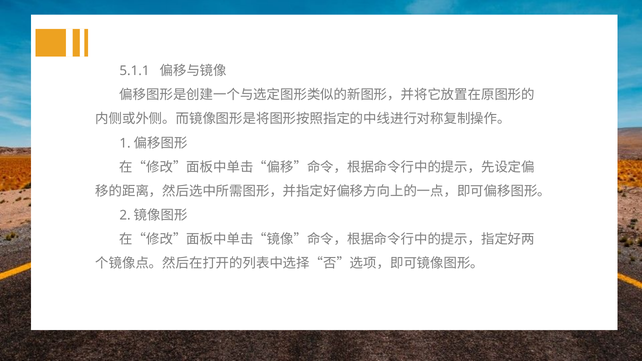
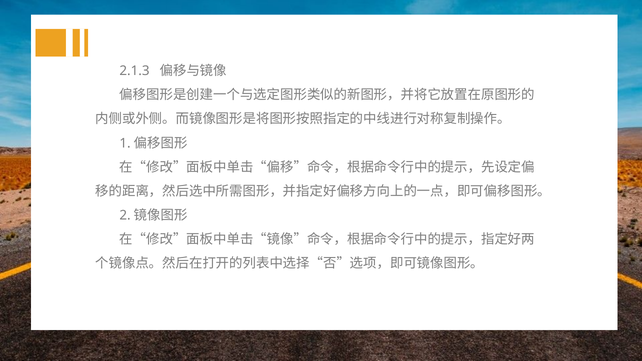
5.1.1: 5.1.1 -> 2.1.3 (135, 71)
